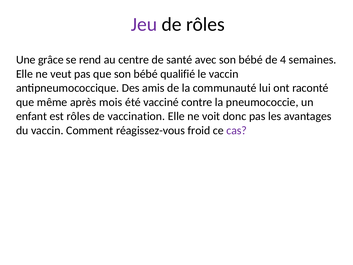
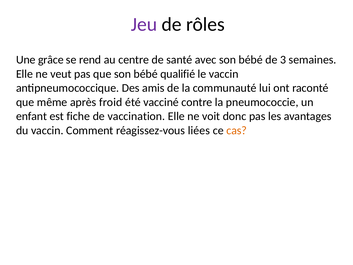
4: 4 -> 3 (283, 60)
mois: mois -> froid (111, 102)
est rôles: rôles -> fiche (78, 116)
froid: froid -> liées (199, 130)
cas colour: purple -> orange (237, 130)
